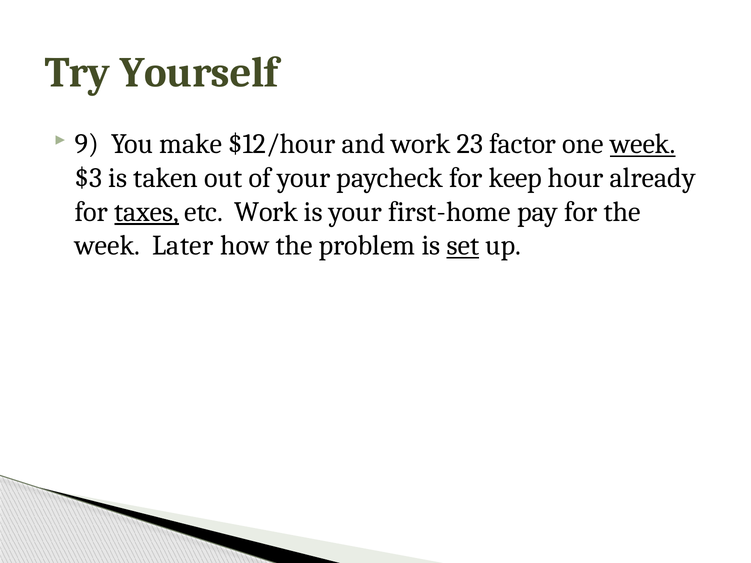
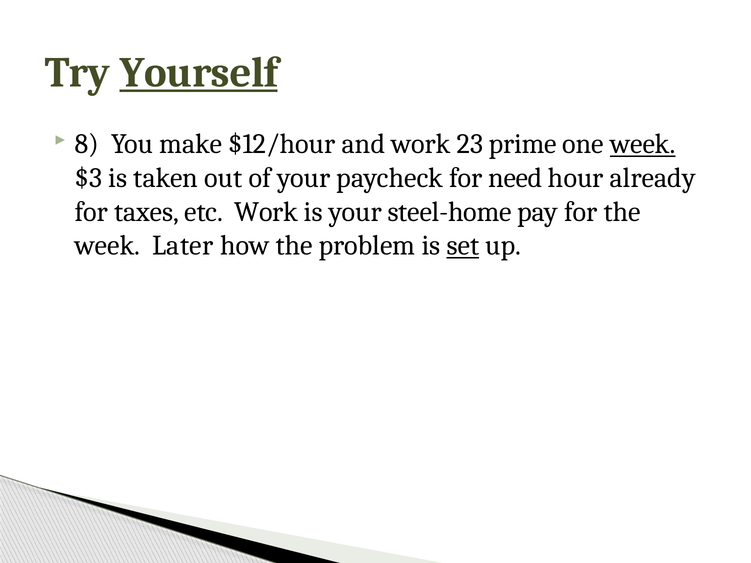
Yourself underline: none -> present (199, 72)
9: 9 -> 8 (87, 144)
factor: factor -> prime (523, 144)
keep: keep -> need (515, 178)
taxes underline: present -> none (147, 212)
first-home: first-home -> steel-home (450, 212)
